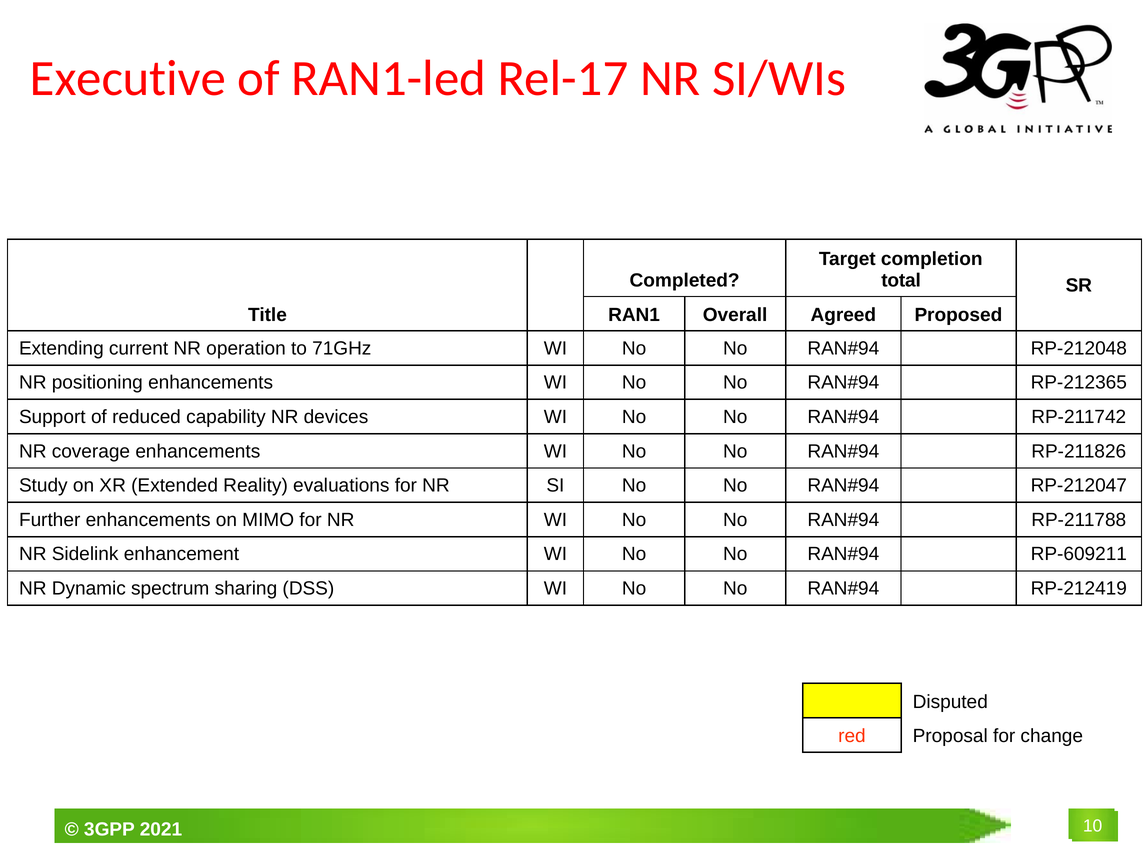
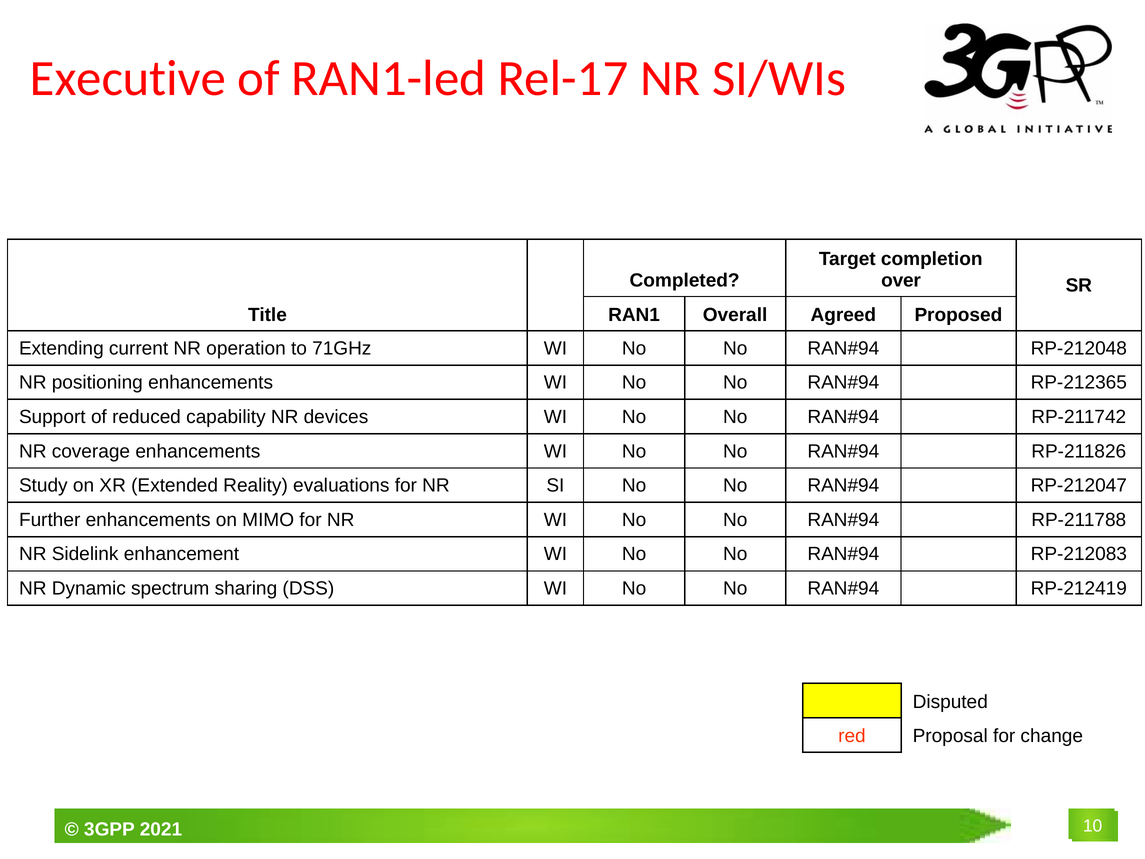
total: total -> over (901, 280)
RP-609211: RP-609211 -> RP-212083 (1079, 554)
